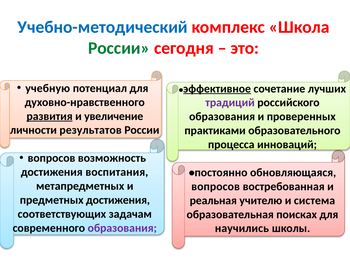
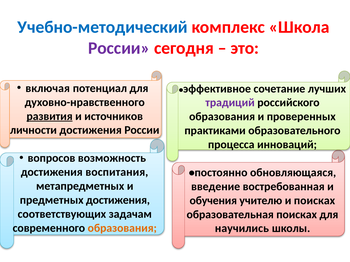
России colour: green -> purple (119, 48)
учебную: учебную -> включая (48, 88)
эффективное underline: present -> none (217, 89)
увеличение: увеличение -> источников (114, 116)
личности результатов: результатов -> достижения (91, 130)
вопросов: вопросов -> введение (216, 187)
реальная: реальная -> обучения (213, 201)
и система: система -> поисках (315, 201)
образования colour: purple -> orange (122, 228)
